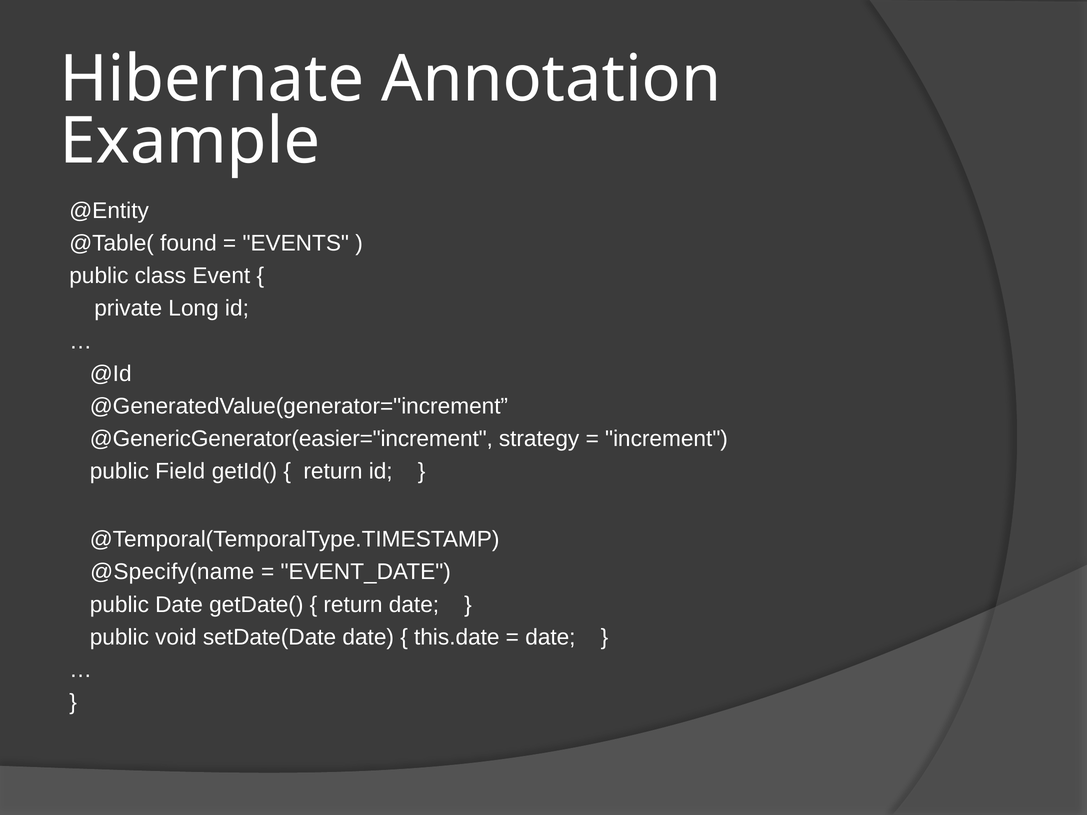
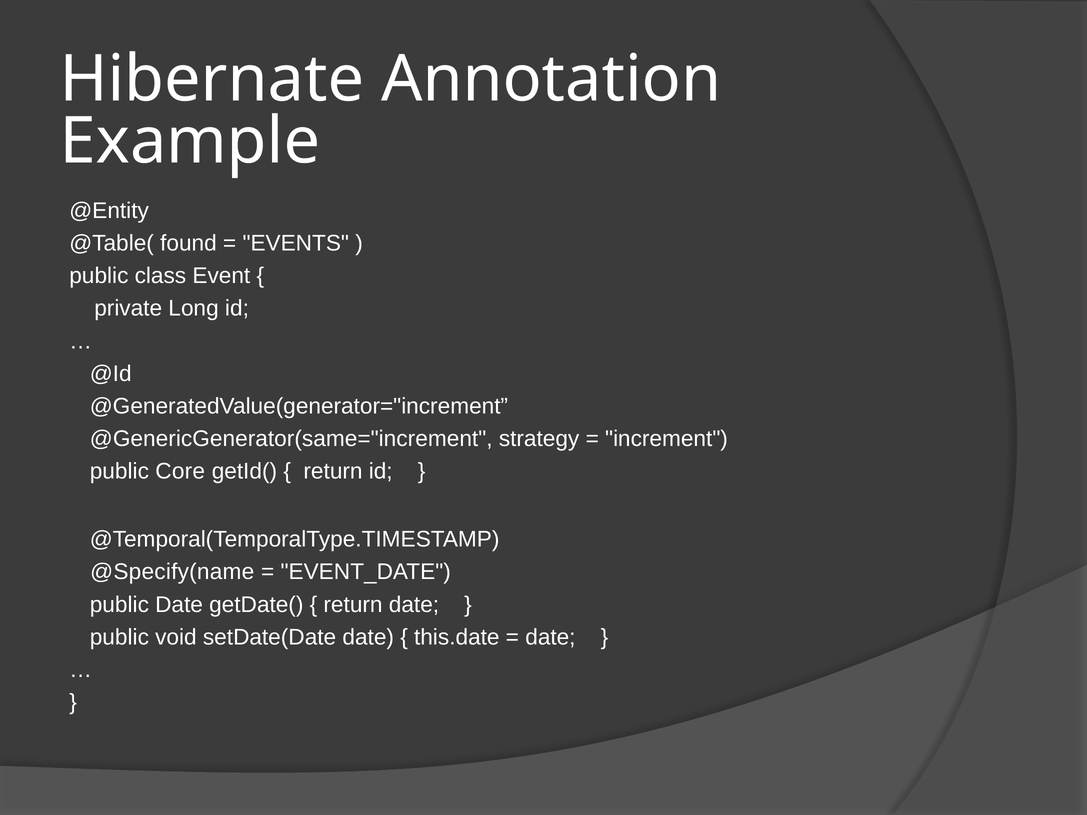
@GenericGenerator(easier="increment: @GenericGenerator(easier="increment -> @GenericGenerator(same="increment (291, 439)
Field: Field -> Core (180, 472)
